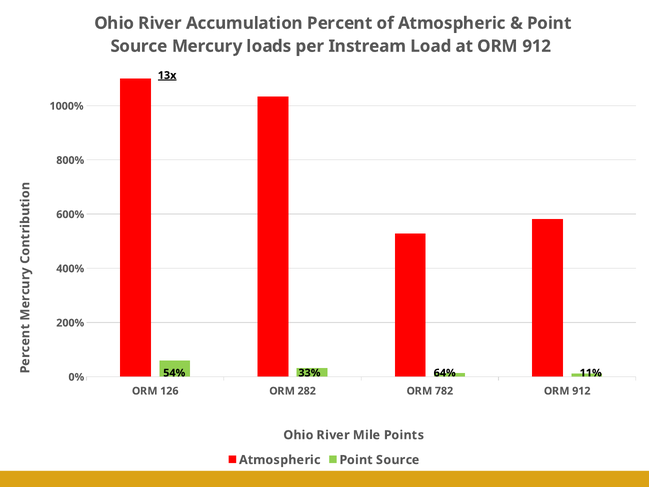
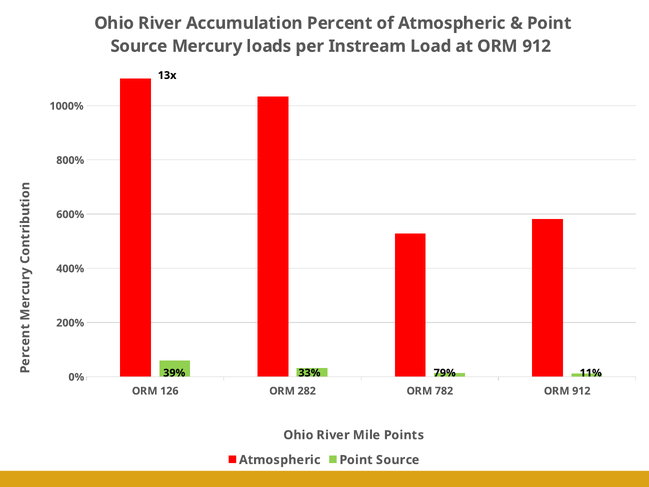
13x underline: present -> none (167, 75)
54%: 54% -> 39% (174, 373)
64%: 64% -> 79% (445, 373)
